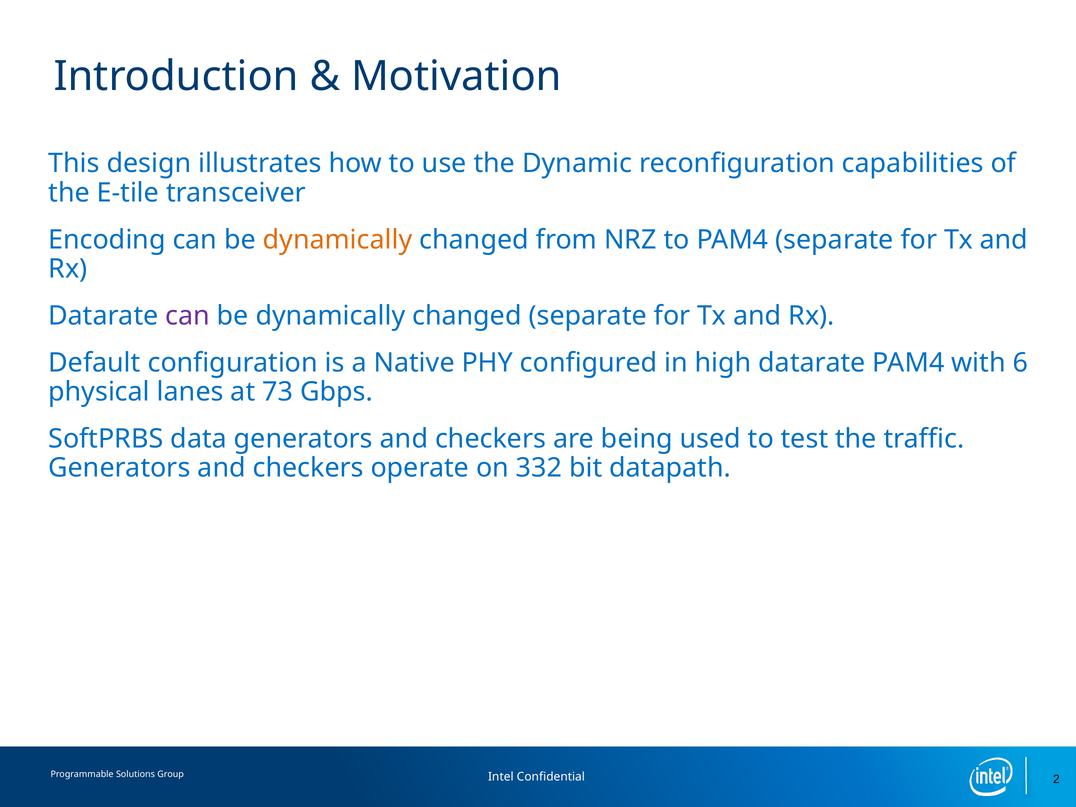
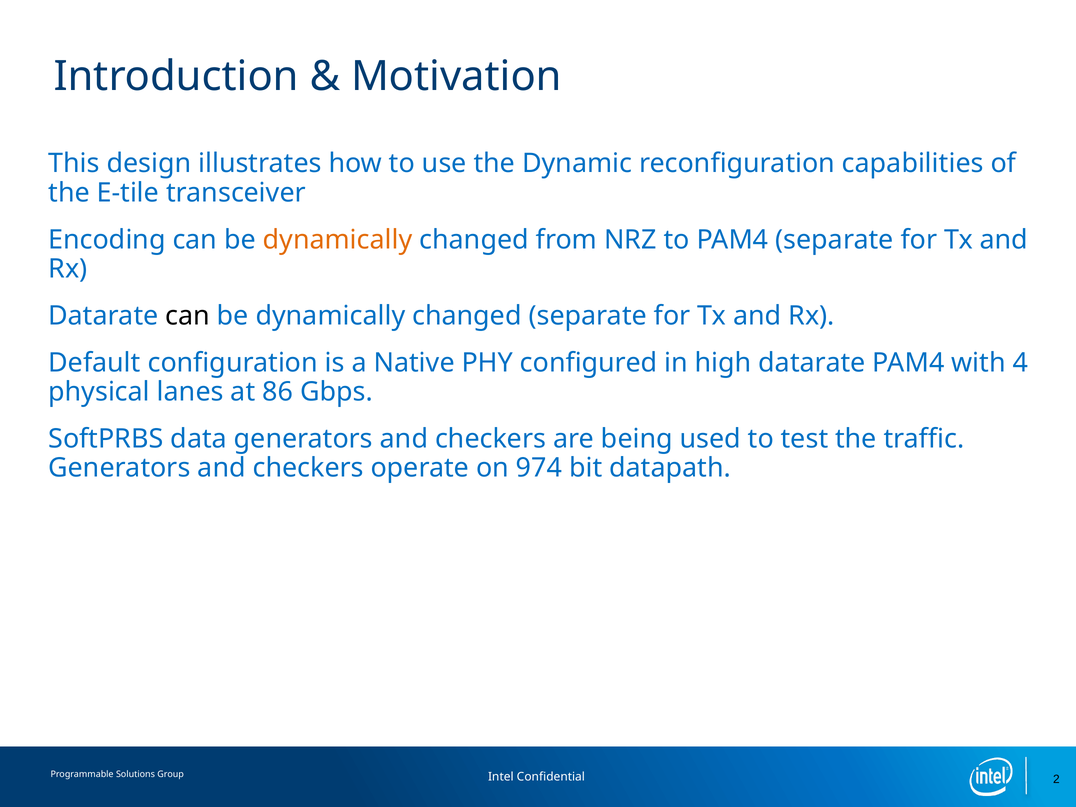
can colour: purple -> black (188, 316)
6: 6 -> 4 (1020, 363)
73: 73 -> 86 (278, 392)
332: 332 -> 974 (539, 468)
